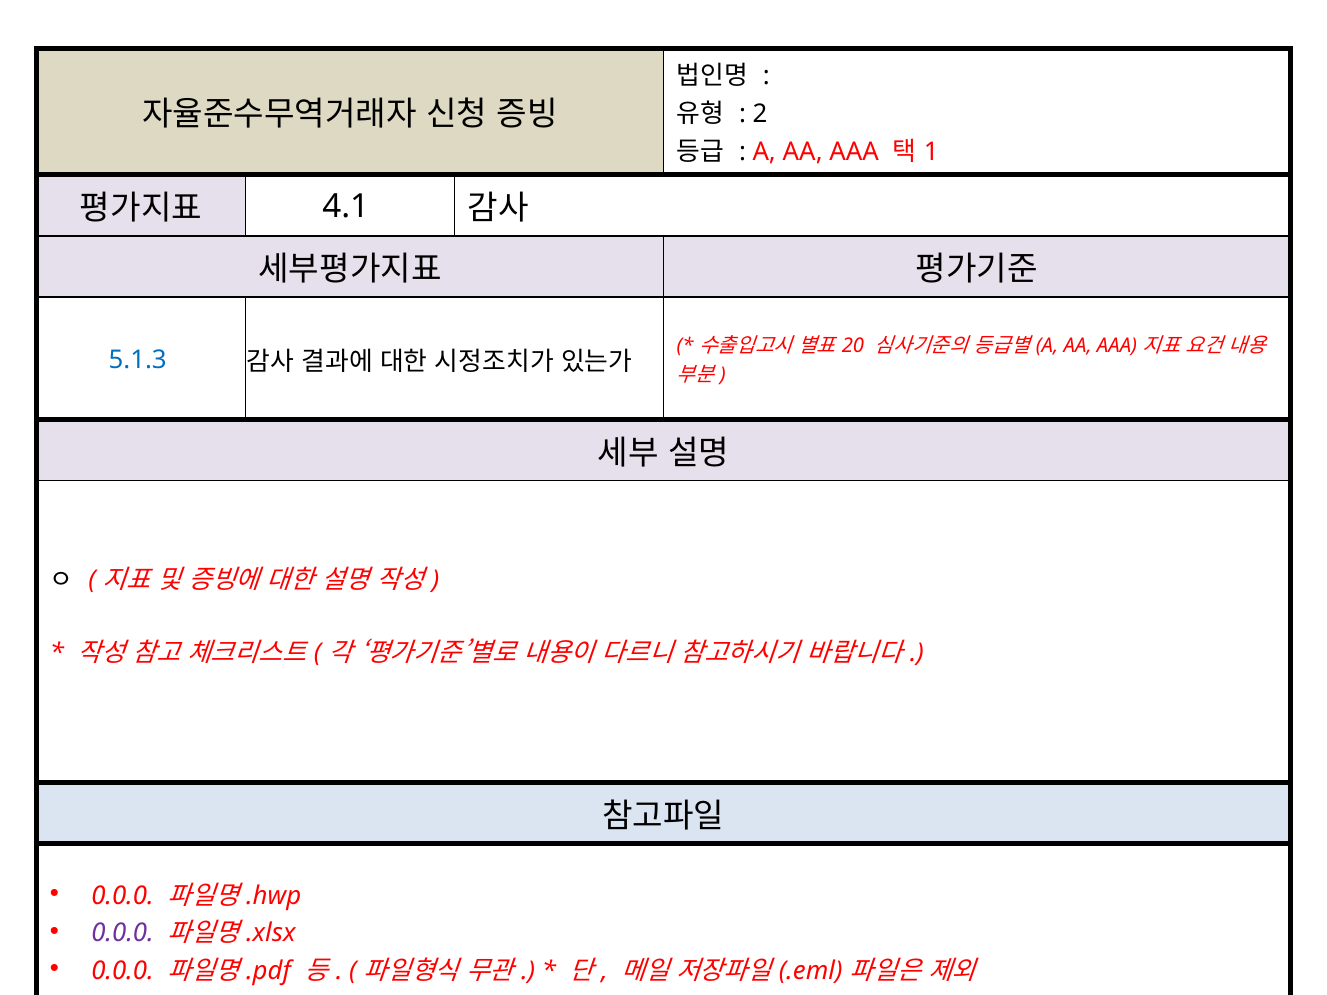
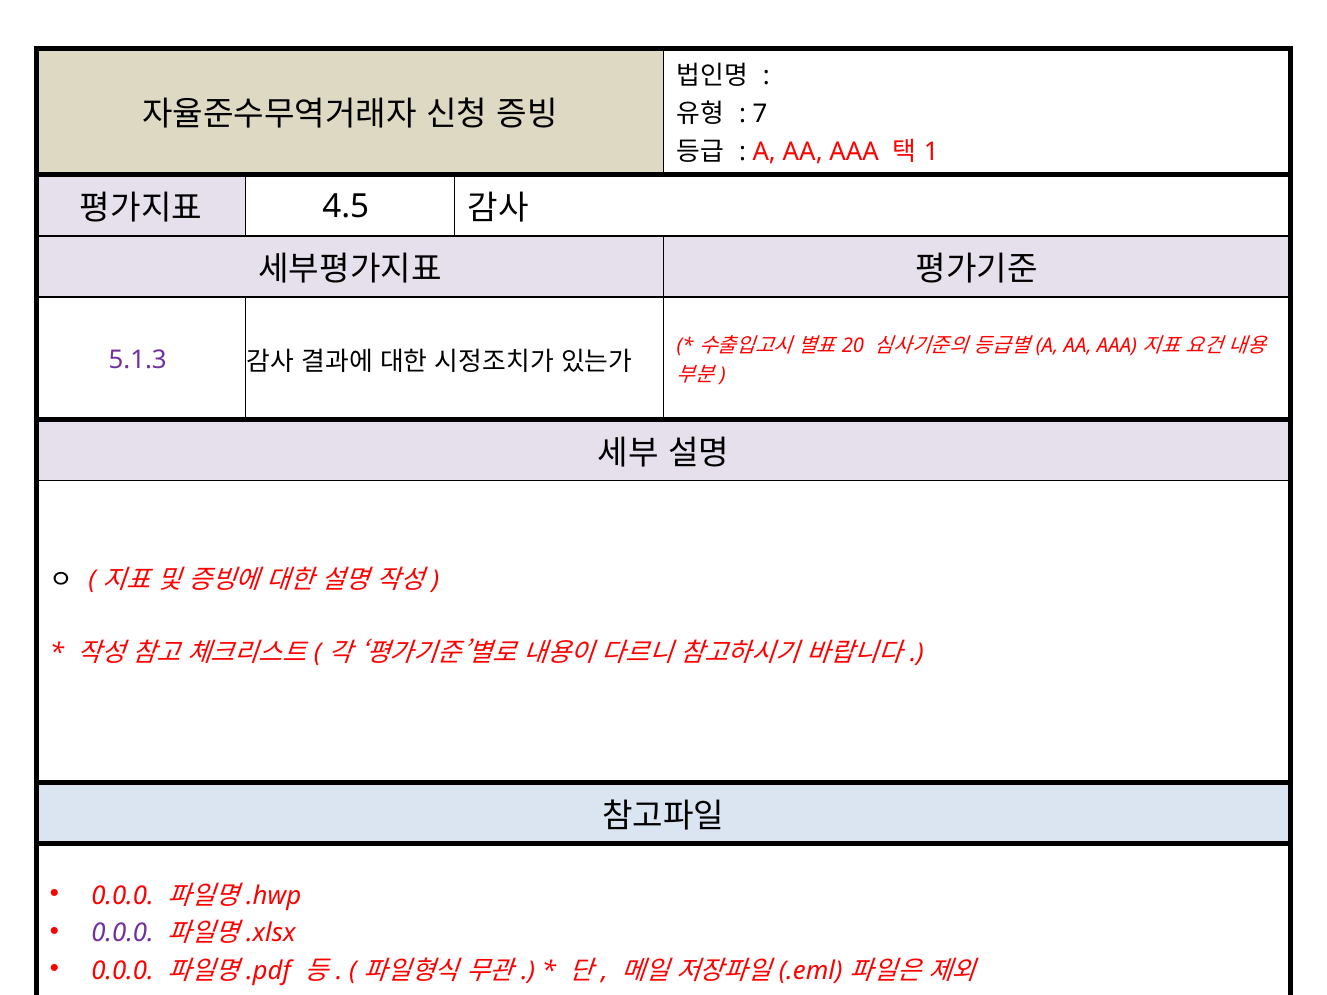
2: 2 -> 7 (760, 114)
4.1: 4.1 -> 4.5 (346, 207)
5.1.3 colour: blue -> purple (138, 360)
